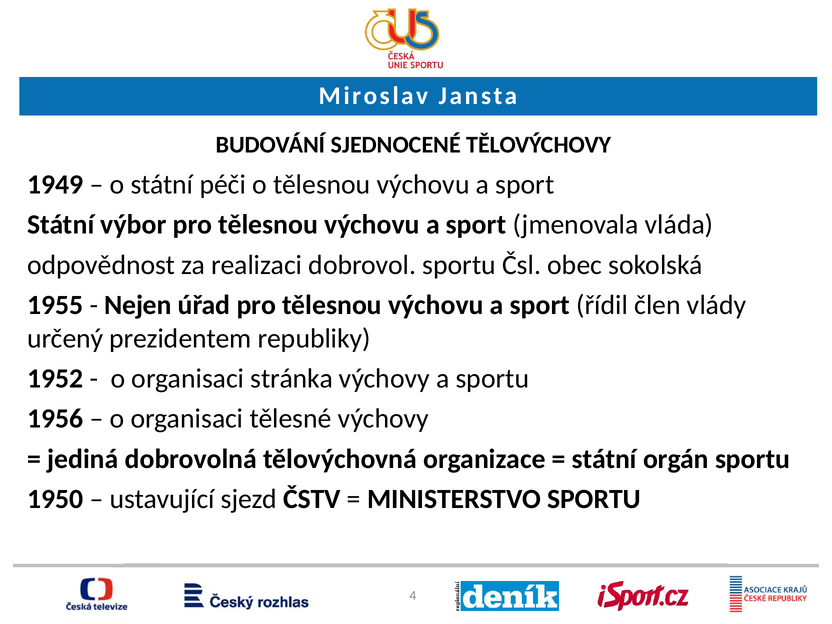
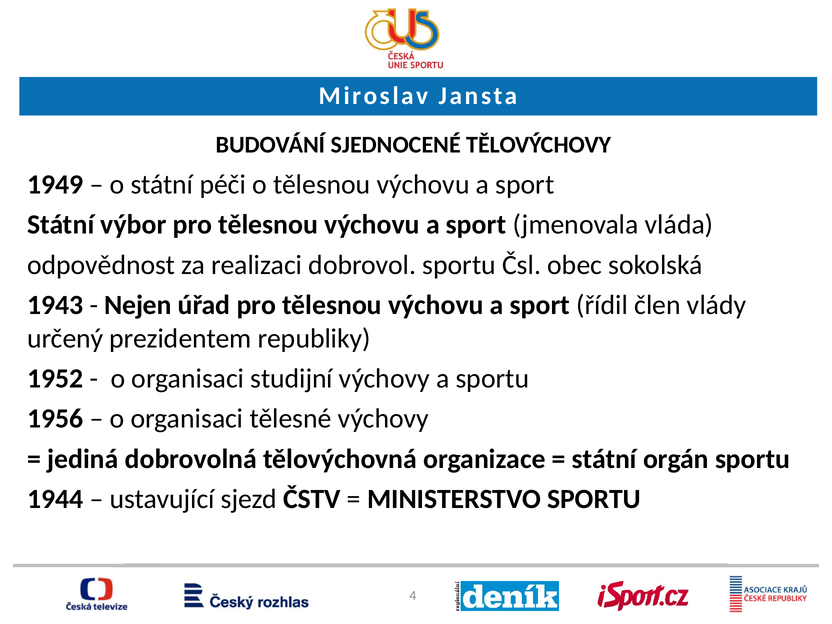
1955: 1955 -> 1943 (55, 305)
stránka: stránka -> studijní (292, 379)
1950: 1950 -> 1944 (55, 499)
